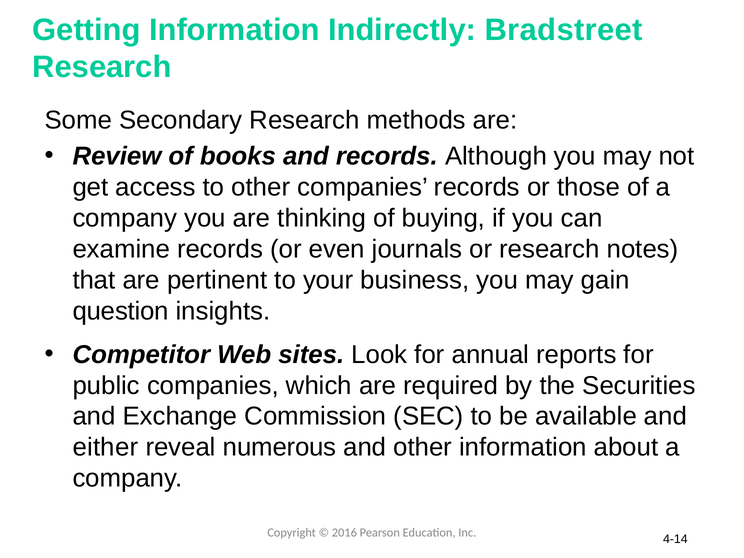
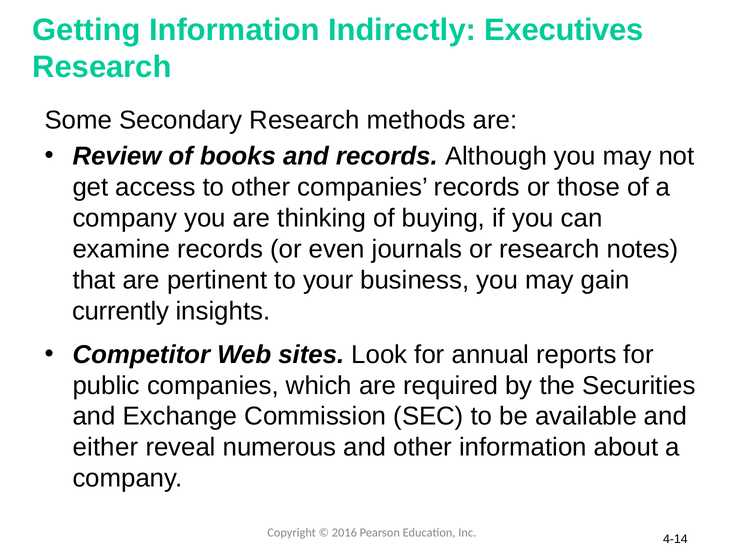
Bradstreet: Bradstreet -> Executives (564, 30)
question: question -> currently (121, 311)
